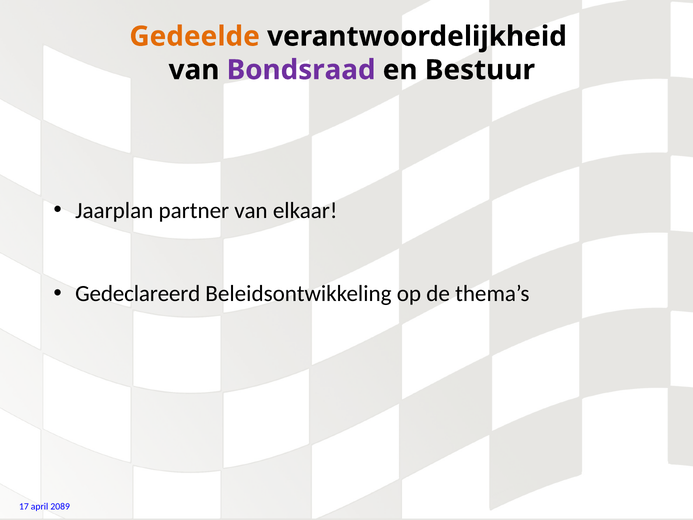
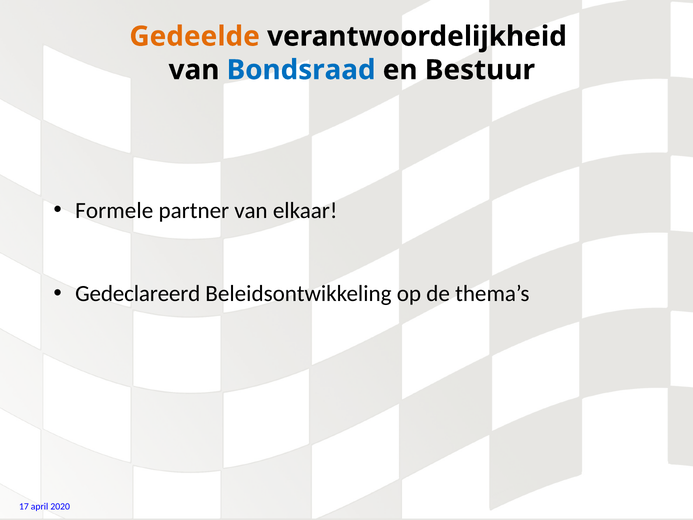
Bondsraad colour: purple -> blue (301, 70)
Jaarplan: Jaarplan -> Formele (114, 210)
2089: 2089 -> 2020 (60, 507)
